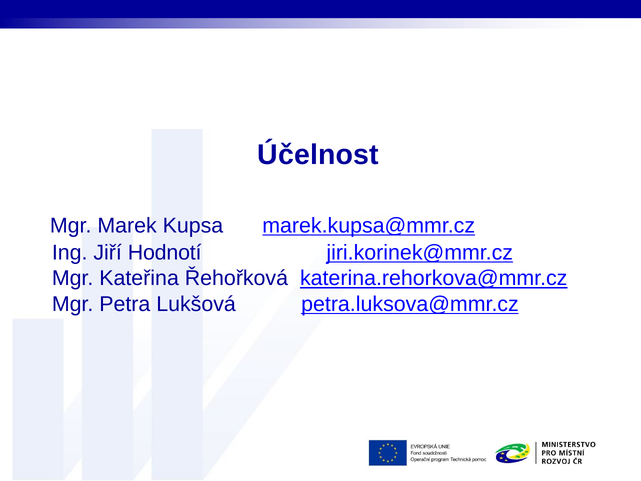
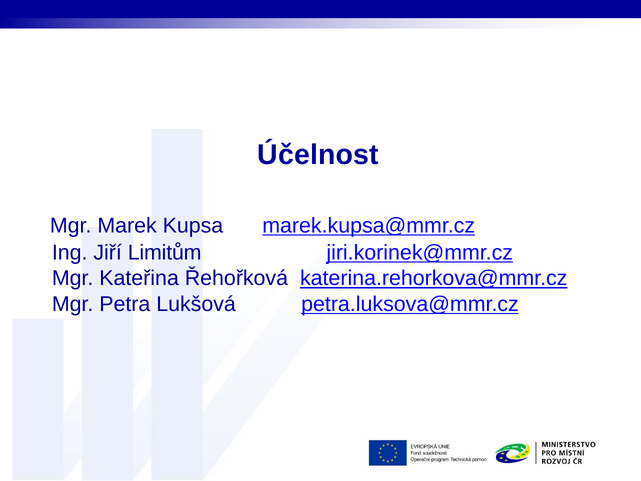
Hodnotí: Hodnotí -> Limitům (165, 253)
